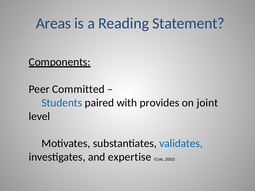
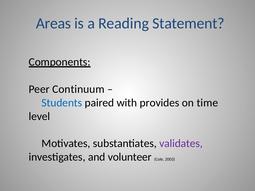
Committed: Committed -> Continuum (78, 89)
joint: joint -> time (207, 103)
validates colour: blue -> purple (181, 144)
expertise: expertise -> volunteer (130, 157)
